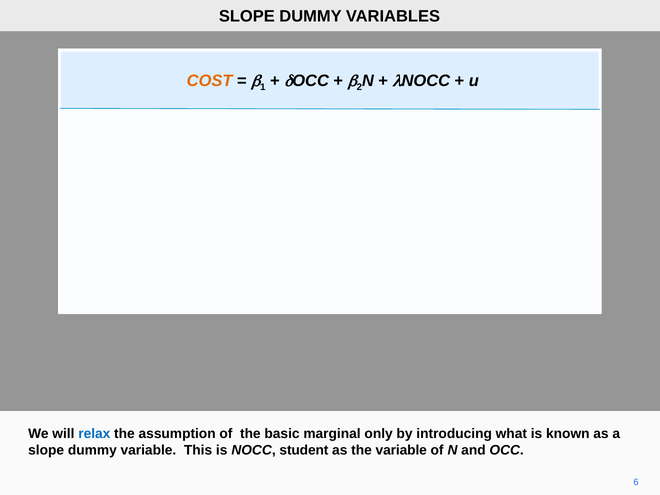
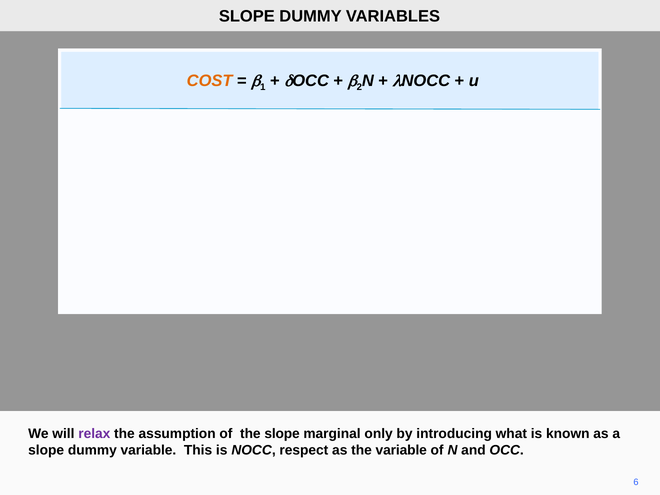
relax colour: blue -> purple (94, 434)
the basic: basic -> slope (282, 434)
student: student -> respect (304, 450)
